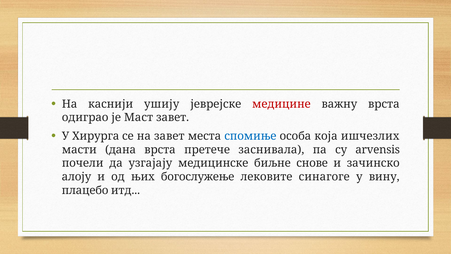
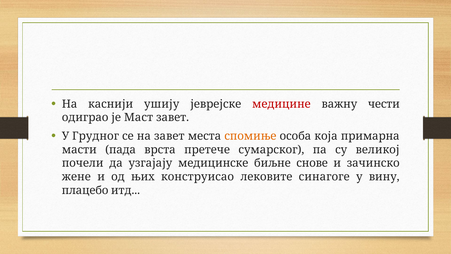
важну врста: врста -> чести (384, 104)
Хирурга: Хирурга -> Грудног (96, 136)
спомиње colour: blue -> orange (250, 136)
ишчезлих: ишчезлих -> примарна (370, 136)
дана: дана -> пада (121, 150)
заснивала: заснивала -> сумарског (271, 150)
arvensis: arvensis -> великој (378, 150)
алоју: алоју -> жене (76, 177)
богослужење: богослужење -> конструисао (198, 177)
